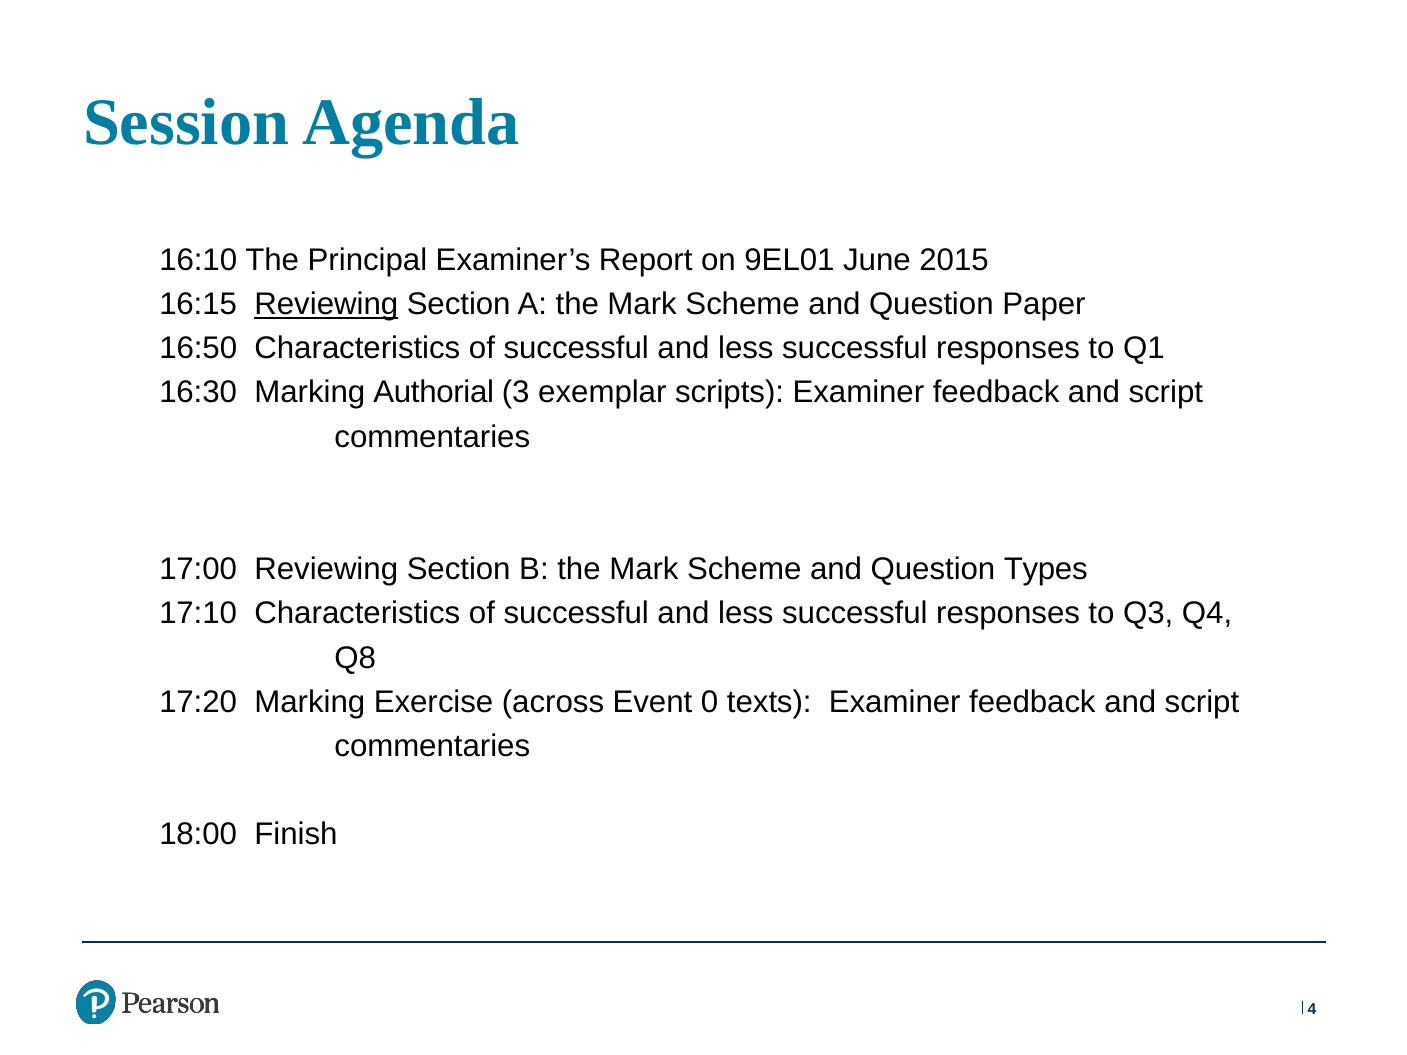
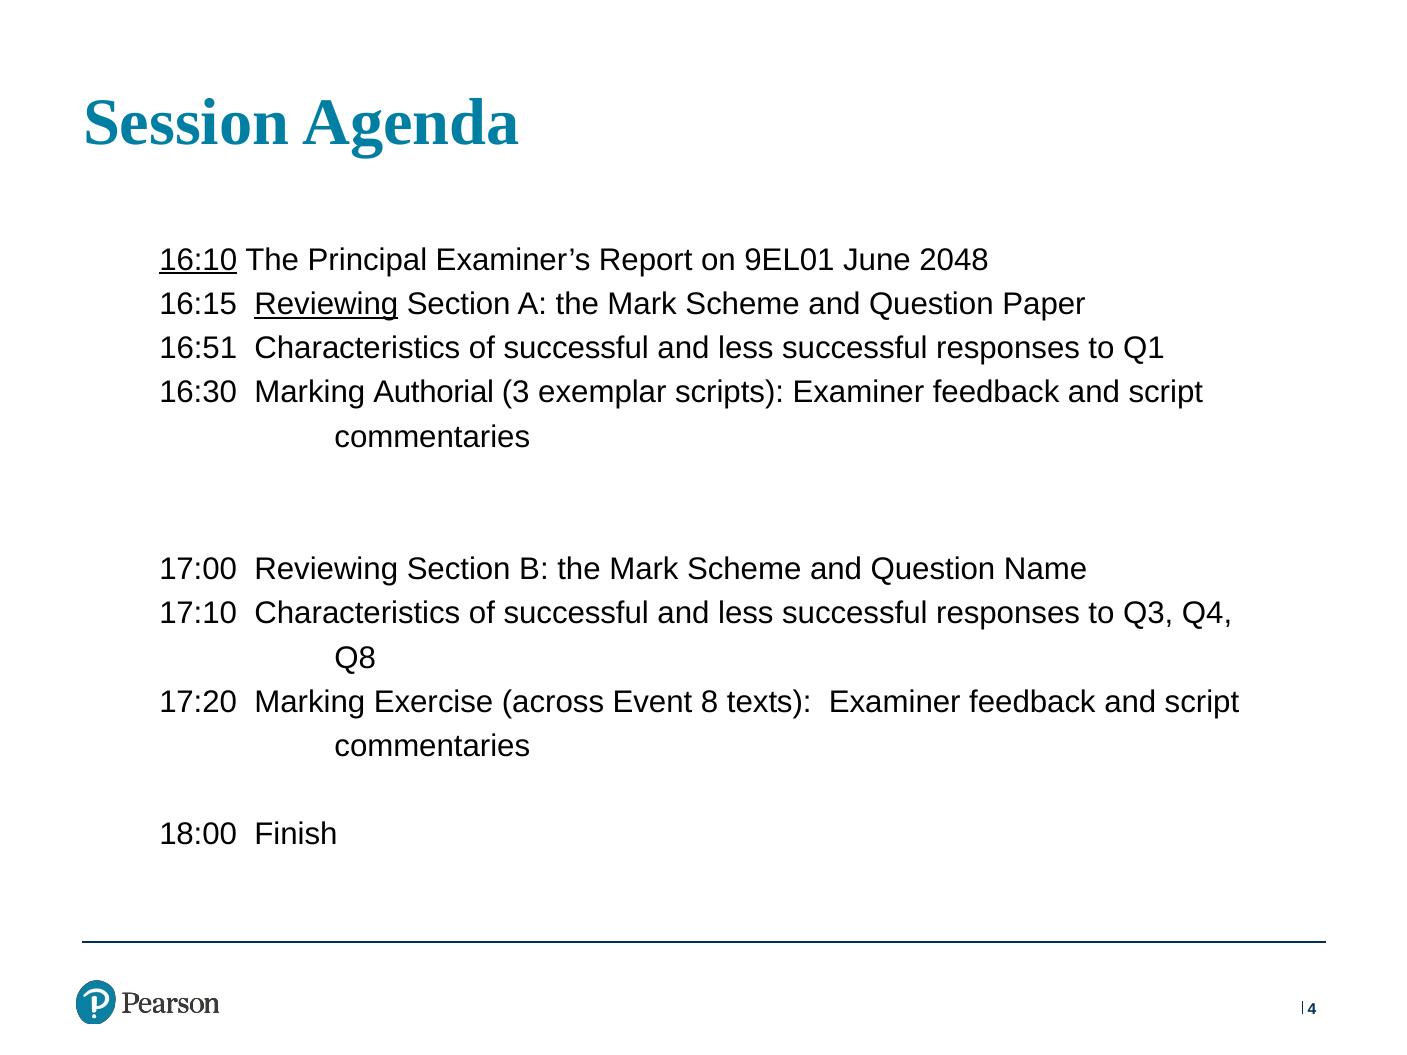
16:10 underline: none -> present (198, 260)
2015: 2015 -> 2048 (954, 260)
16:50: 16:50 -> 16:51 (198, 348)
Types: Types -> Name (1046, 569)
0: 0 -> 8 (710, 702)
